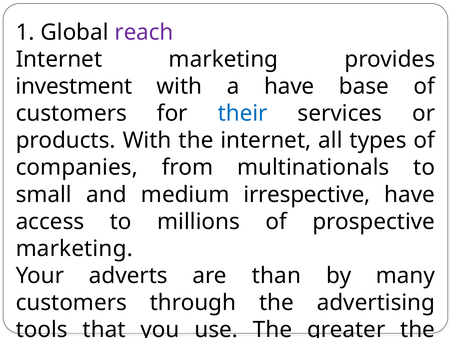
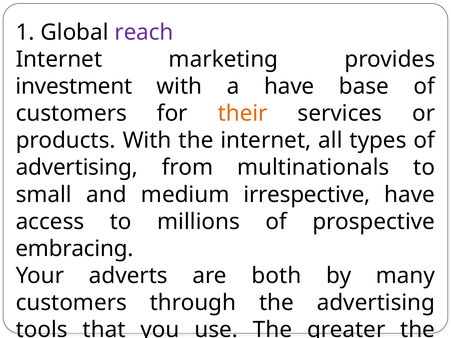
their colour: blue -> orange (243, 114)
companies: companies -> advertising (77, 168)
marketing: marketing -> embracing (74, 249)
than: than -> both (276, 276)
